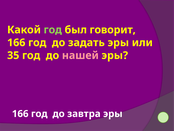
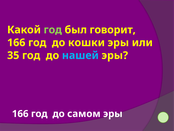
задать: задать -> кошки (86, 42)
нашей colour: pink -> light blue (80, 55)
завтра: завтра -> самом (84, 113)
